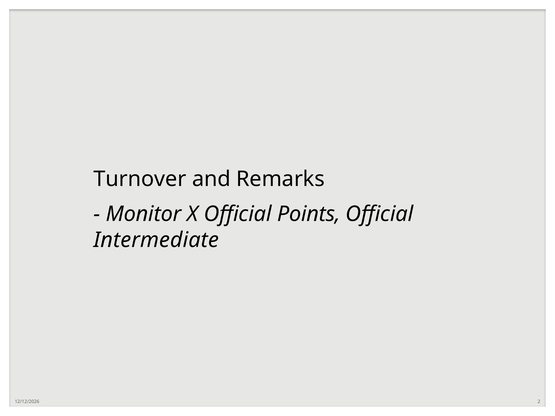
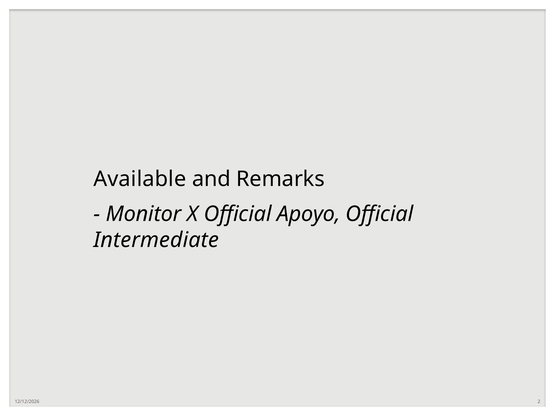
Turnover: Turnover -> Available (140, 179)
Points: Points -> Apoyo (309, 214)
